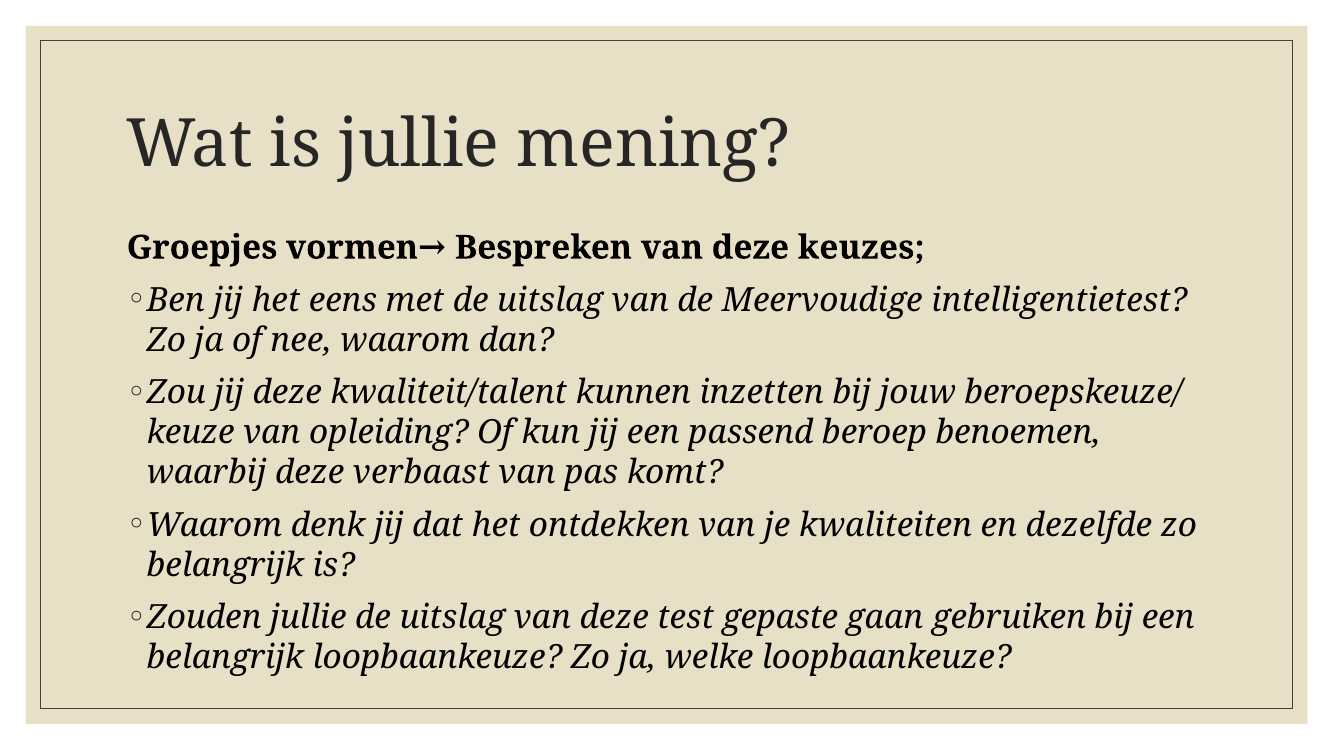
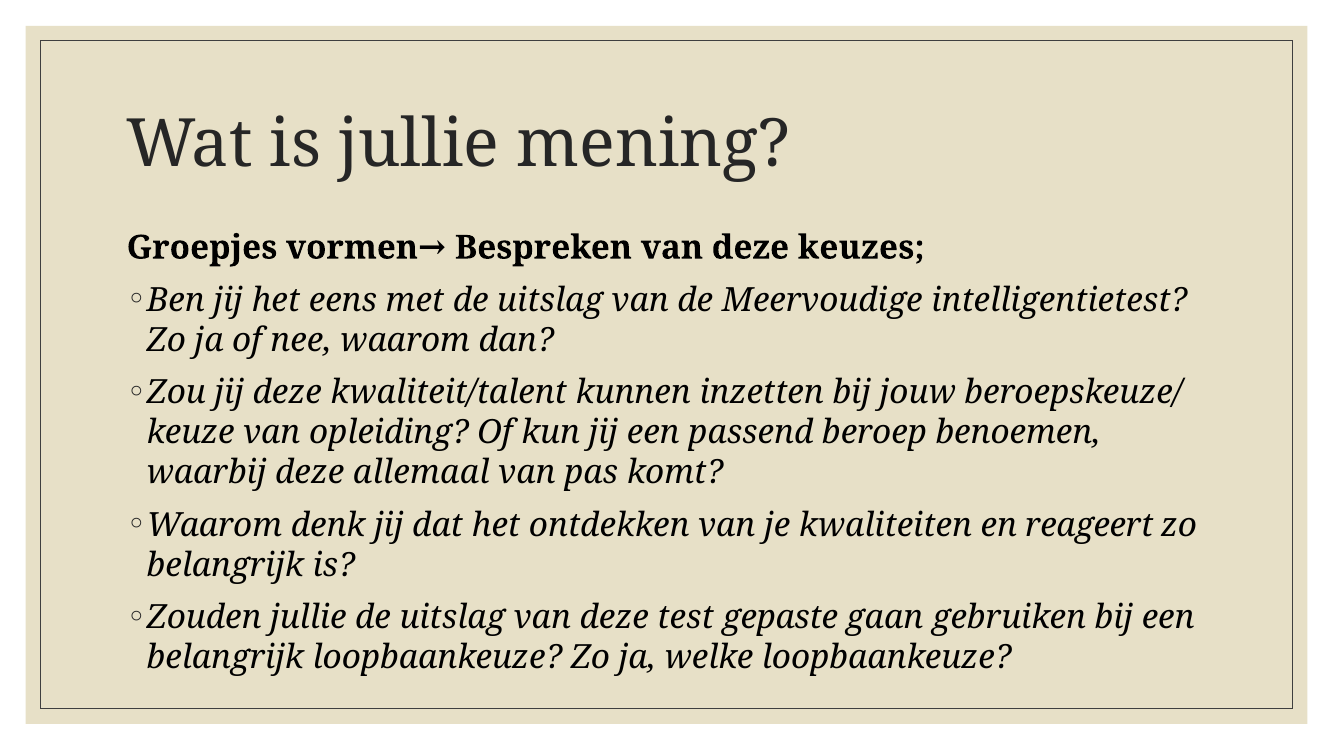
verbaast: verbaast -> allemaal (421, 473)
dezelfde: dezelfde -> reageert (1089, 525)
